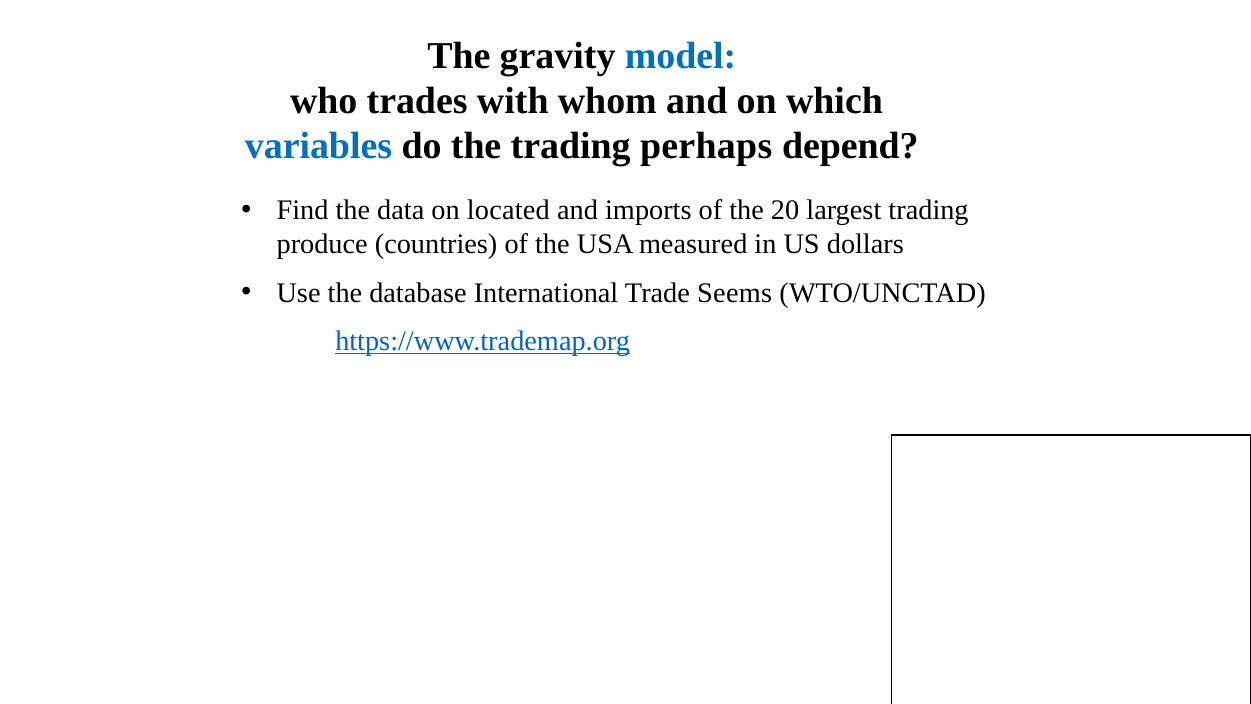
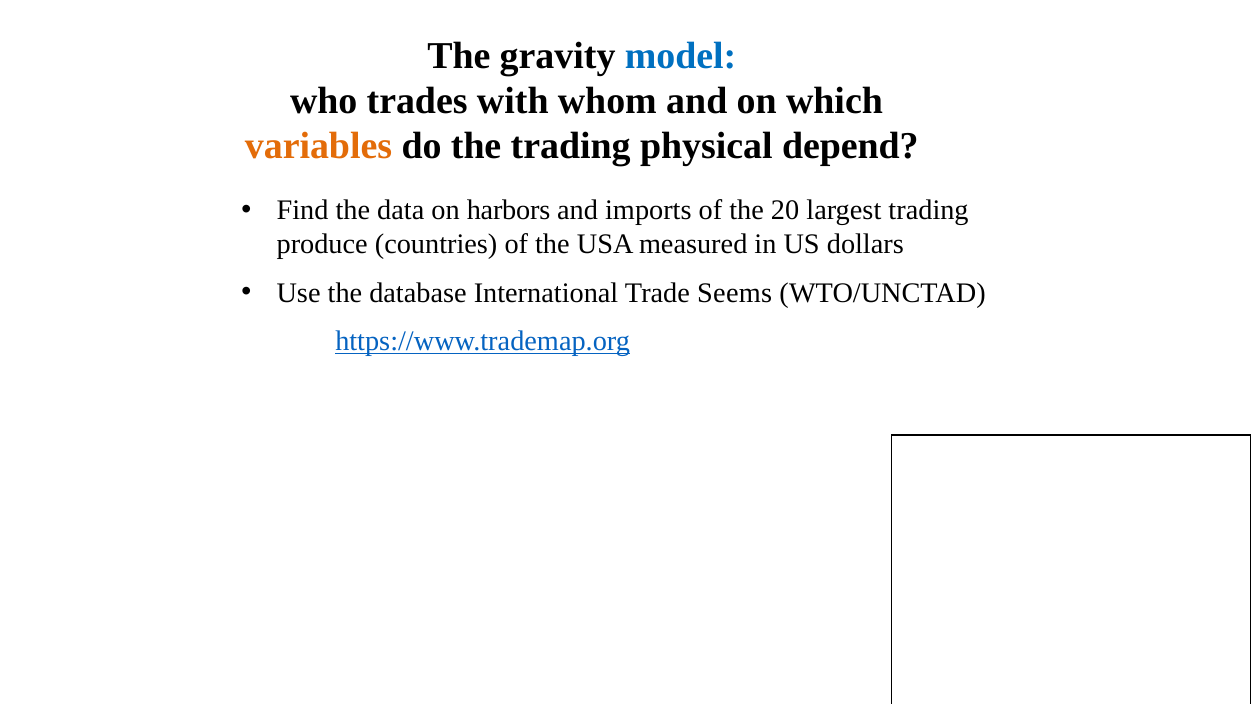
variables colour: blue -> orange (318, 146)
perhaps: perhaps -> physical (706, 146)
located: located -> harbors (509, 210)
